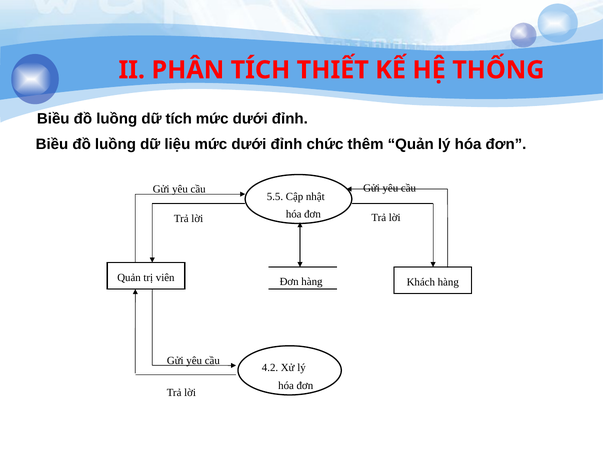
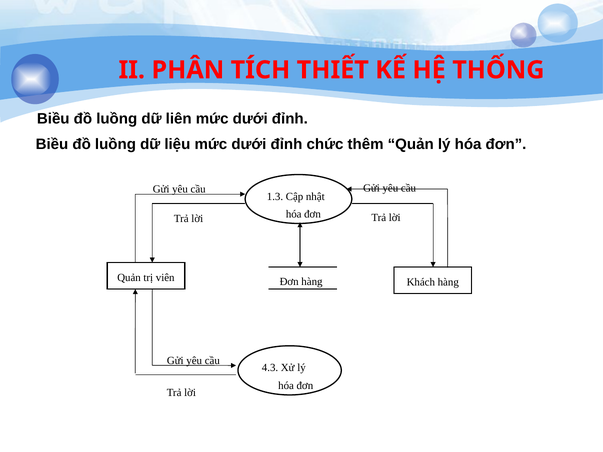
dữ tích: tích -> liên (179, 119)
5.5: 5.5 -> 1.3 (275, 197)
4.2: 4.2 -> 4.3 (270, 368)
